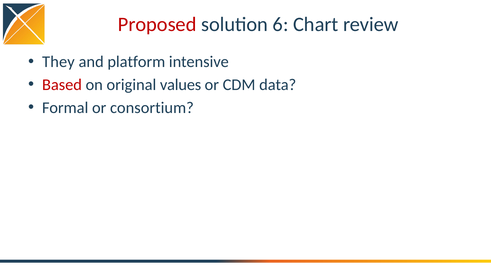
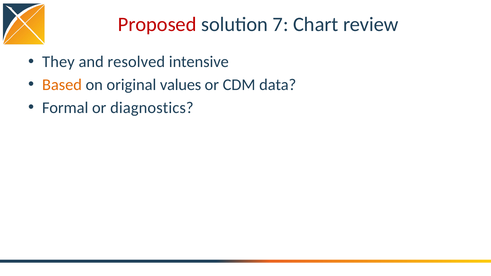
6: 6 -> 7 (281, 24)
platform: platform -> resolved (136, 62)
Based colour: red -> orange (62, 85)
consortium: consortium -> diagnostics (152, 108)
